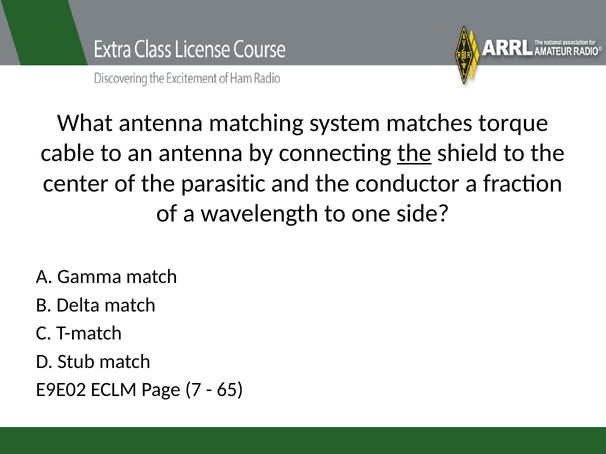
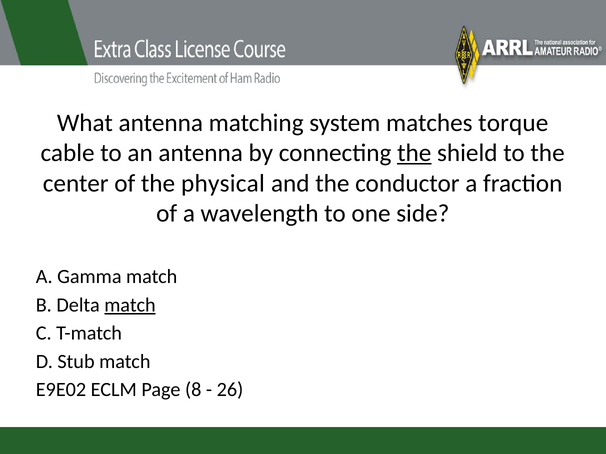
parasitic: parasitic -> physical (223, 184)
match underline: none -> present (130, 305)
7: 7 -> 8 (193, 390)
65: 65 -> 26 (230, 390)
